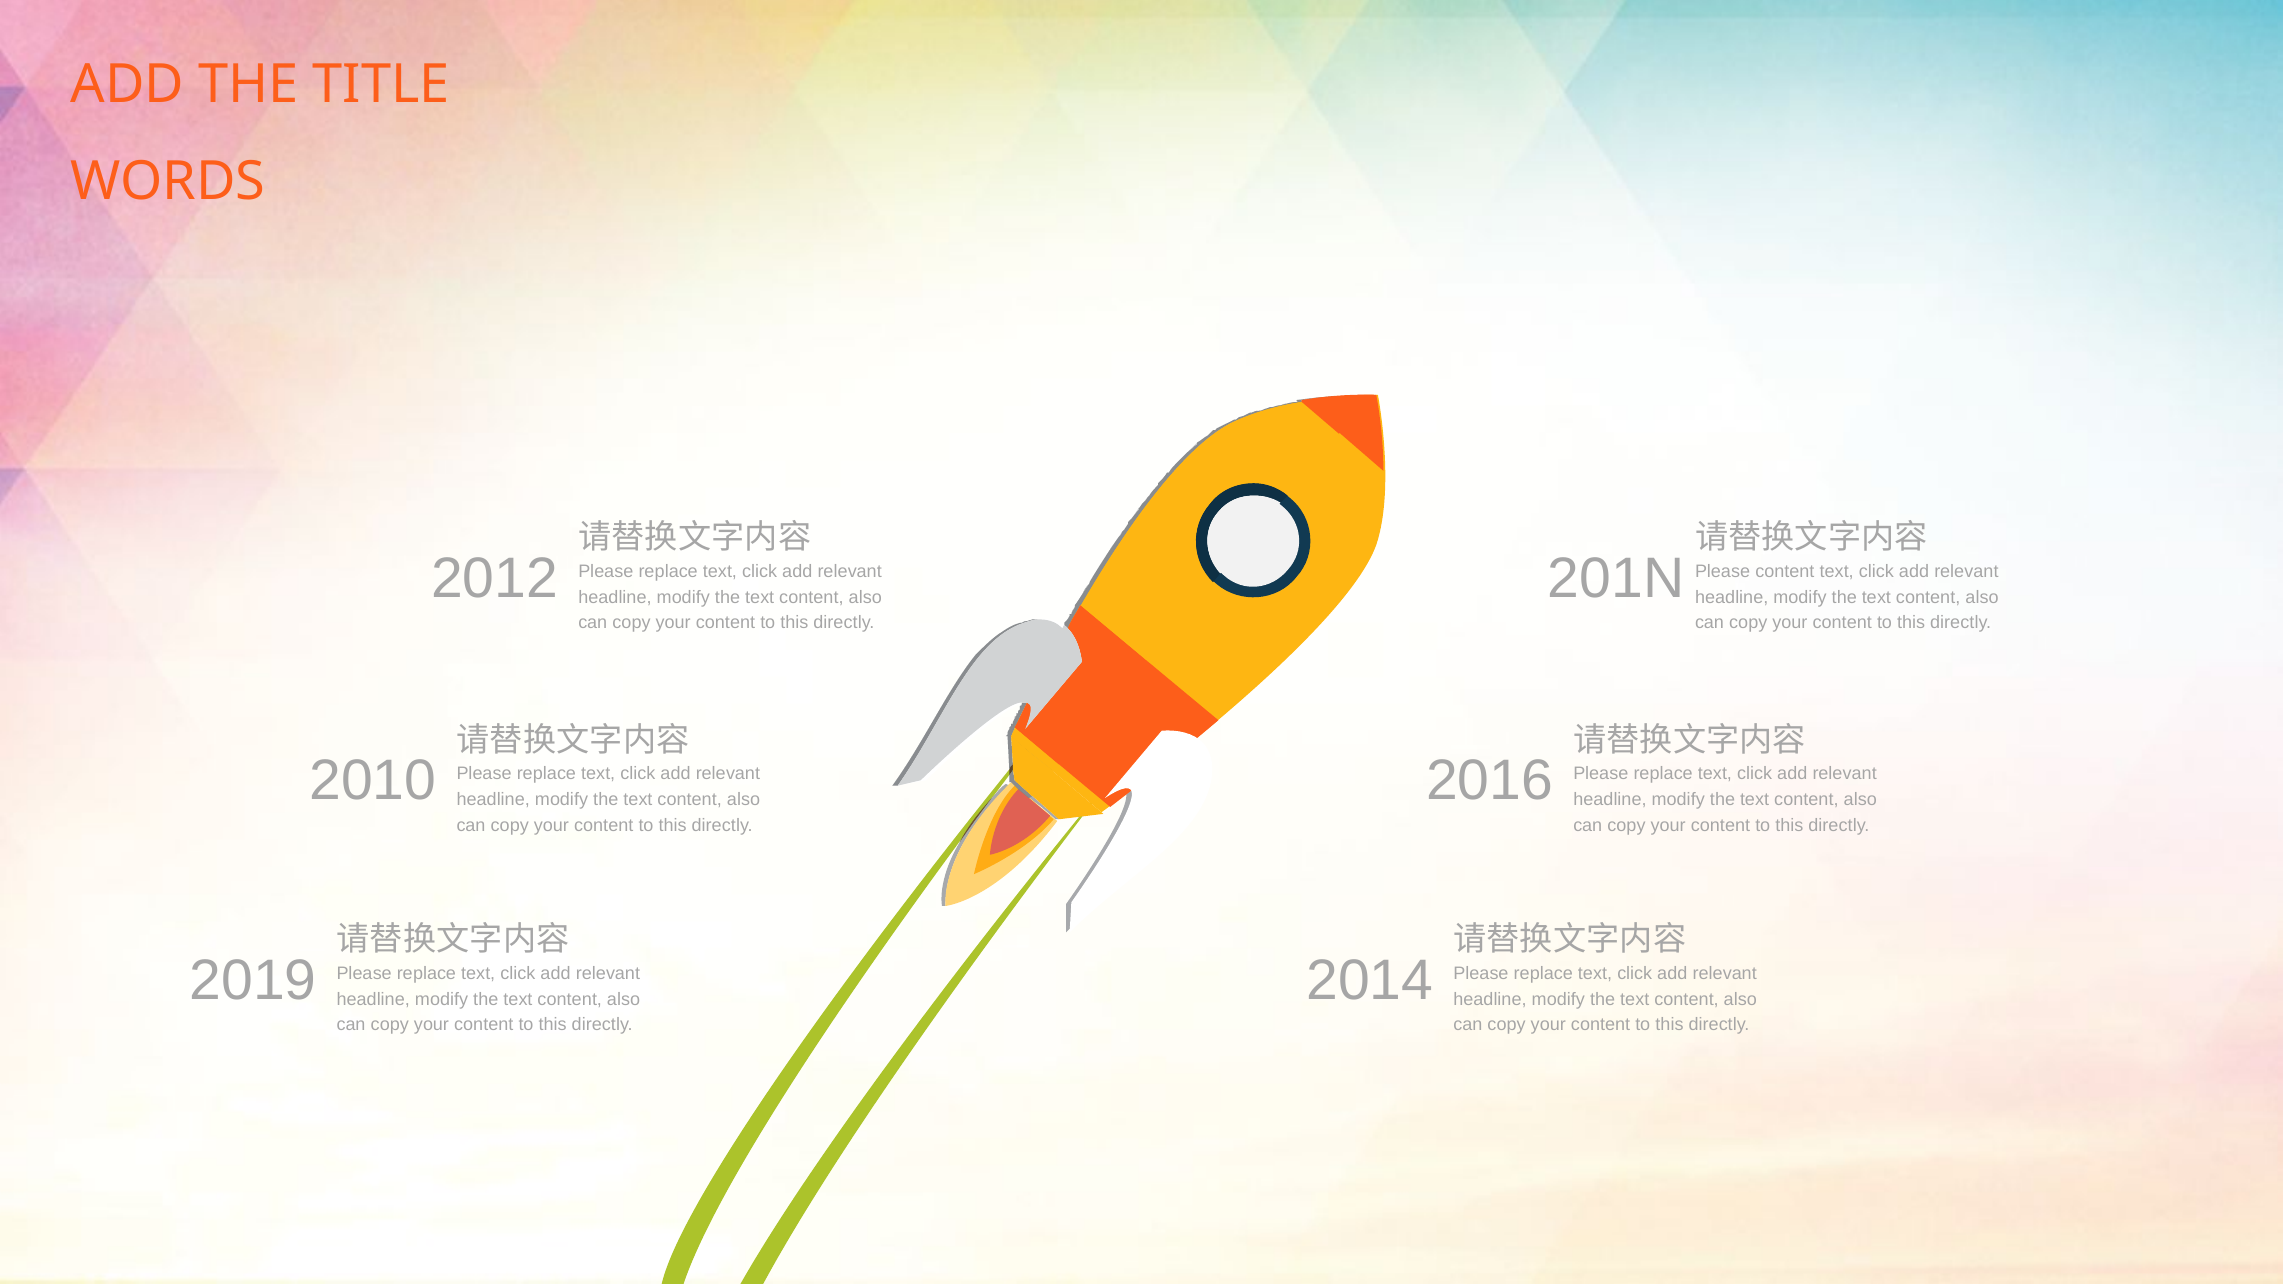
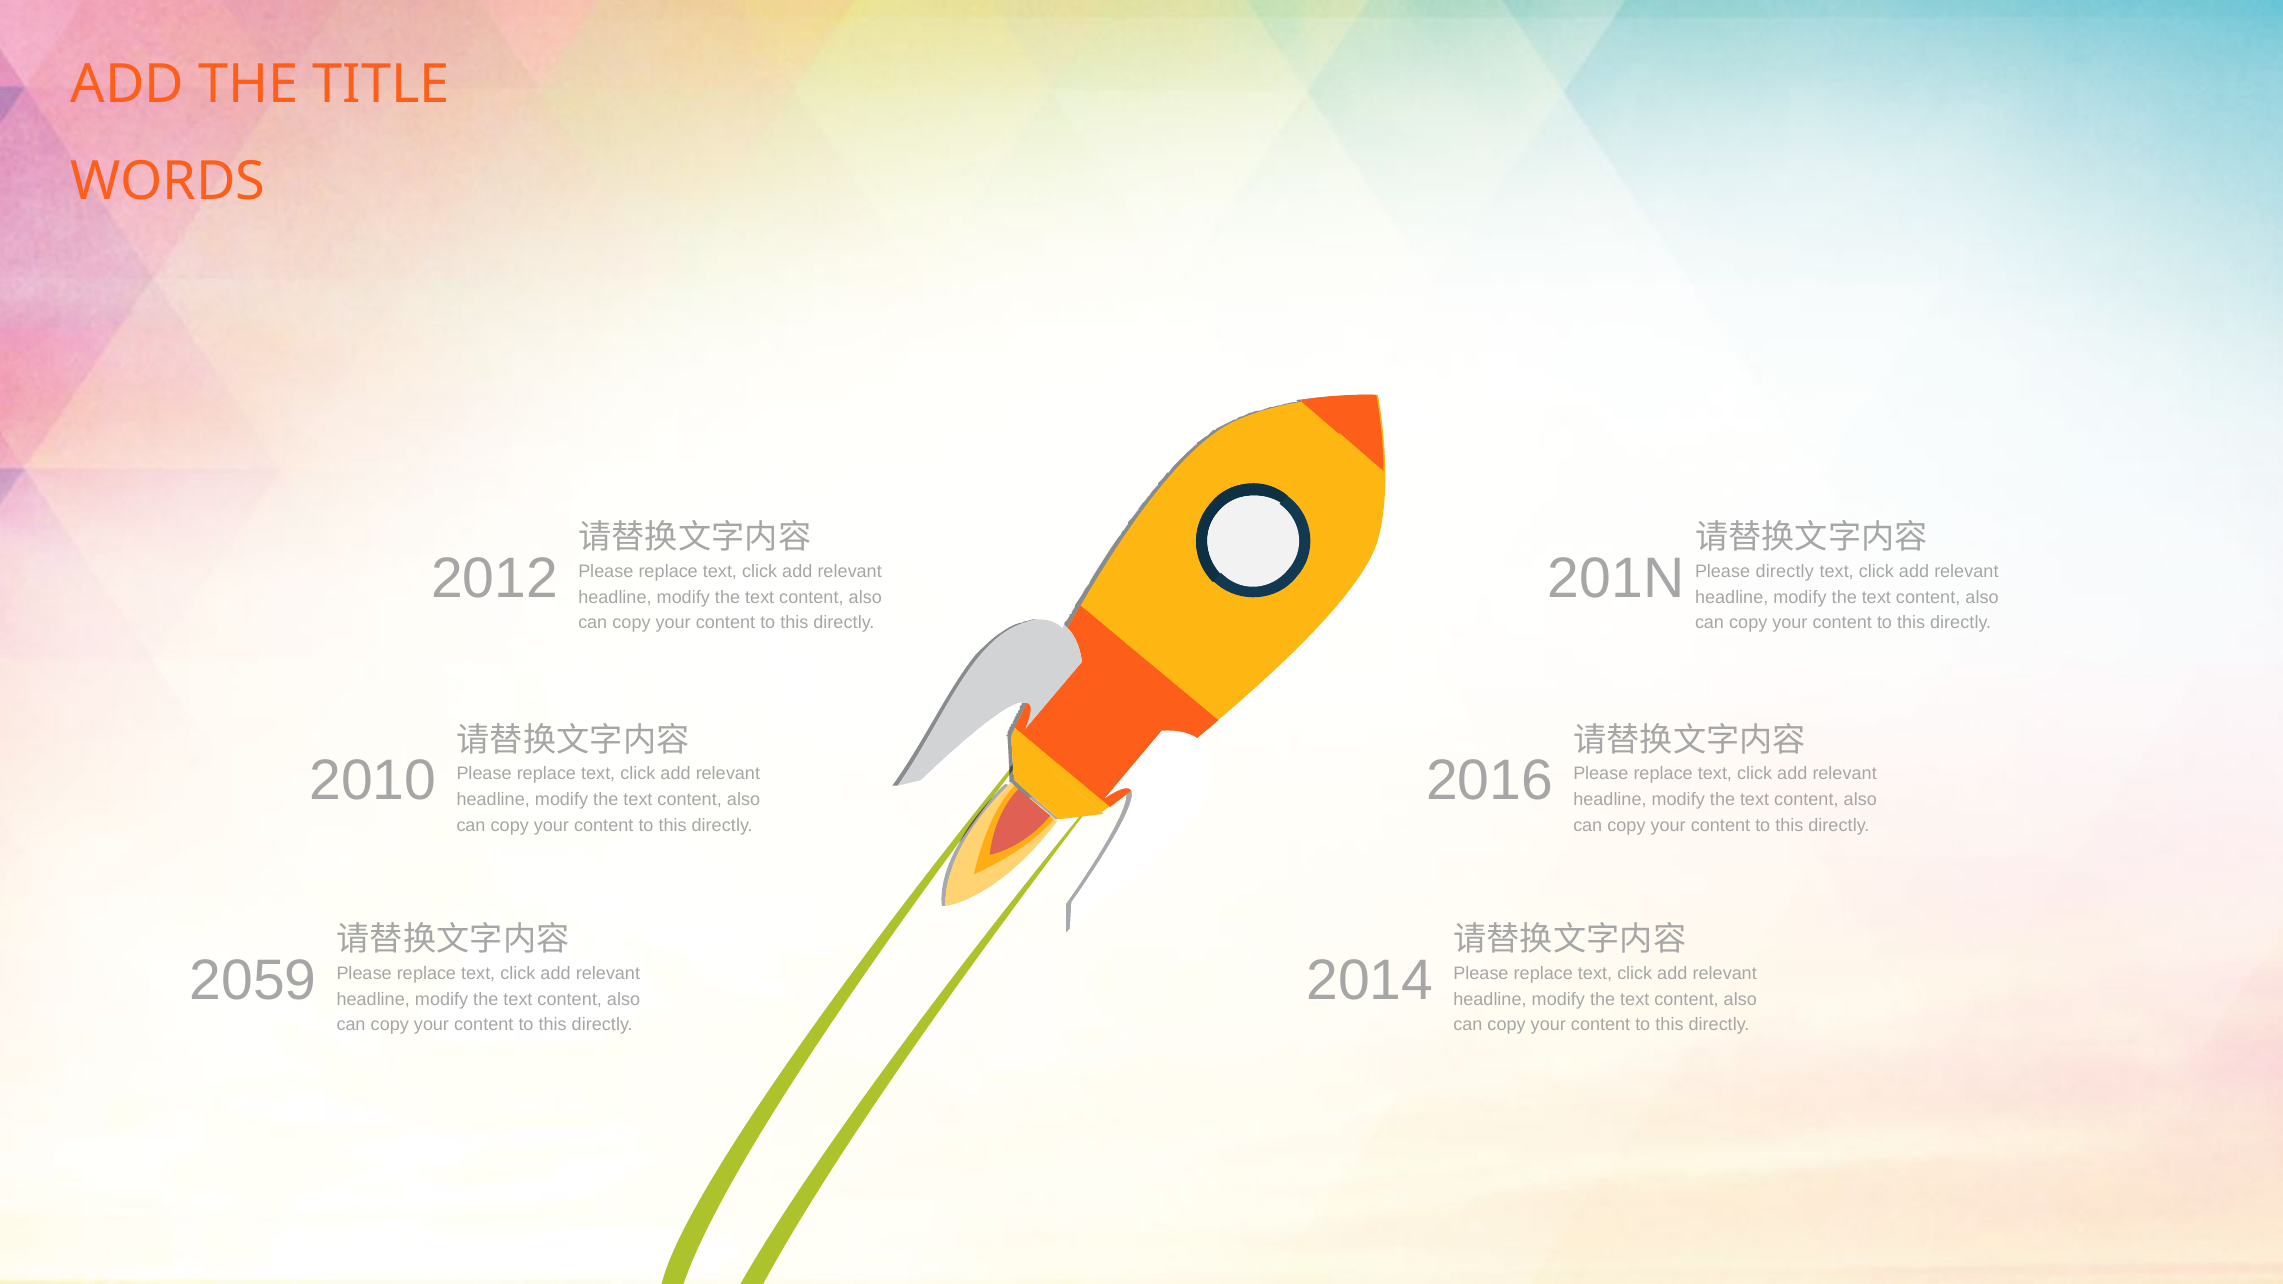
Please content: content -> directly (1785, 571)
2019: 2019 -> 2059 (253, 981)
